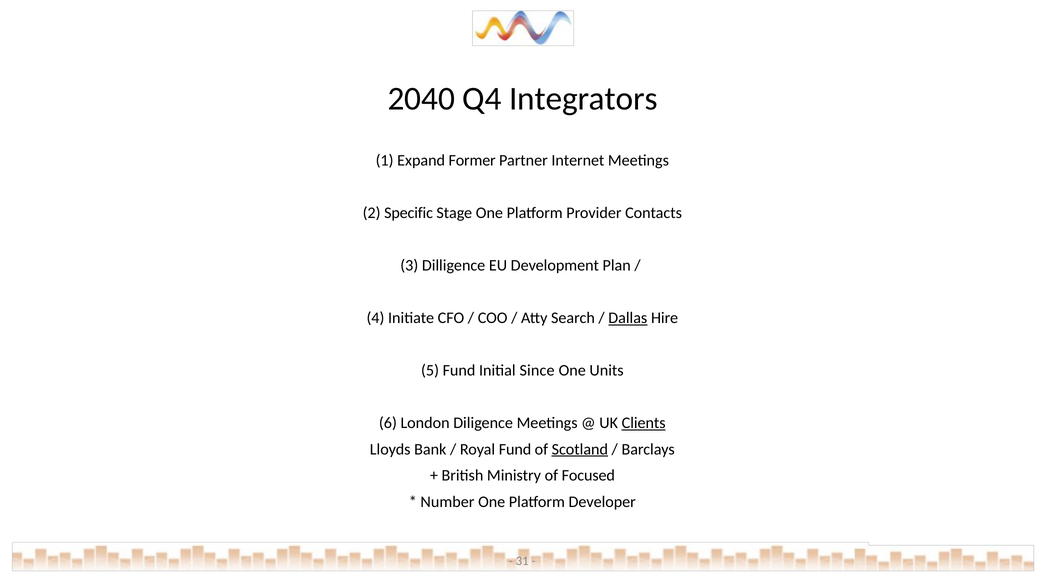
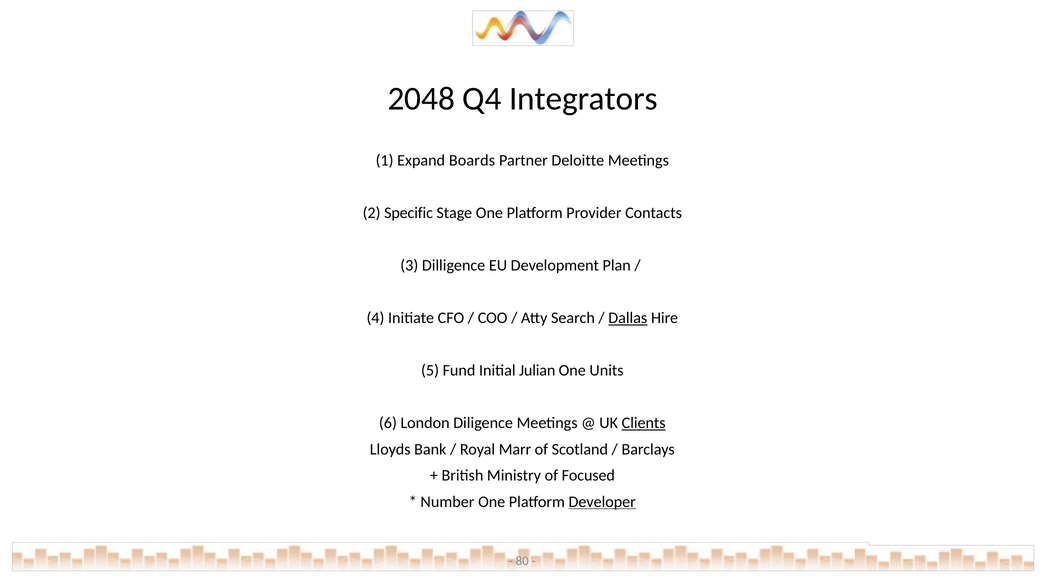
2040: 2040 -> 2048 (421, 98)
Former: Former -> Boards (472, 160)
Internet: Internet -> Deloitte (578, 160)
Since: Since -> Julian (537, 370)
Royal Fund: Fund -> Marr (515, 449)
Scotland underline: present -> none (580, 449)
Developer underline: none -> present (602, 501)
31: 31 -> 80 (522, 561)
